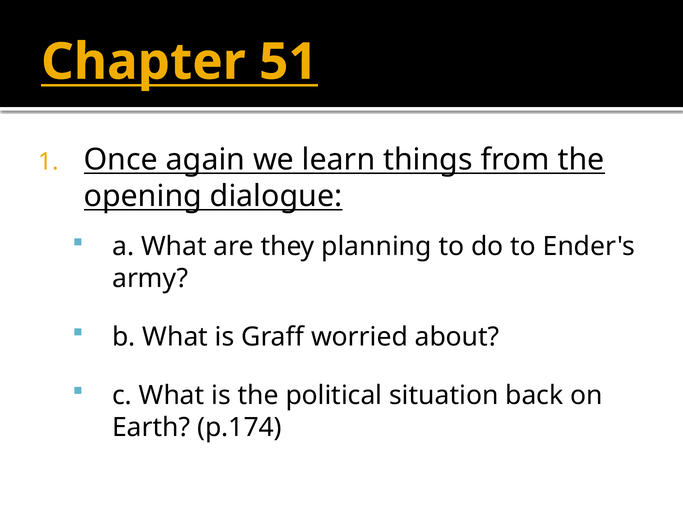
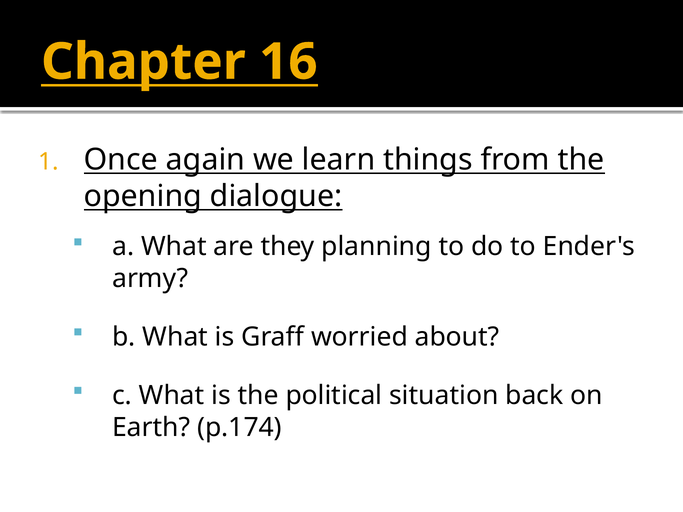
51: 51 -> 16 (288, 62)
